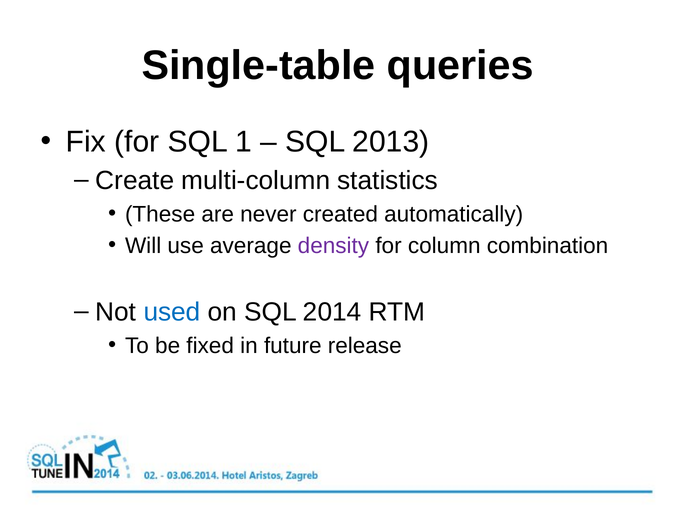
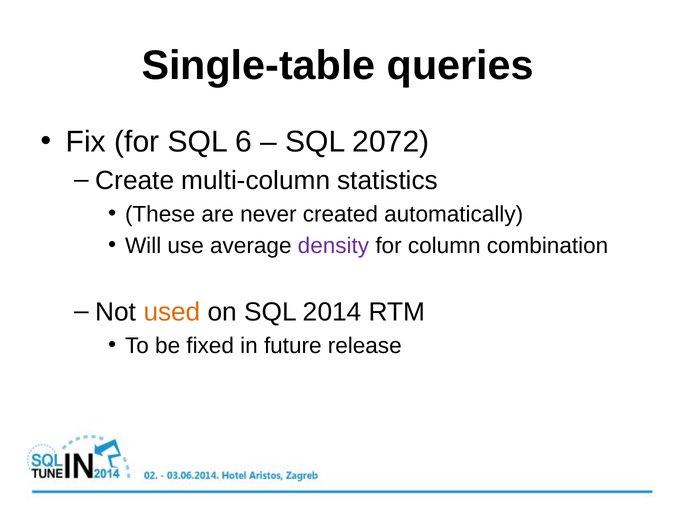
1: 1 -> 6 (243, 142)
2013: 2013 -> 2072 (391, 142)
used colour: blue -> orange (172, 312)
